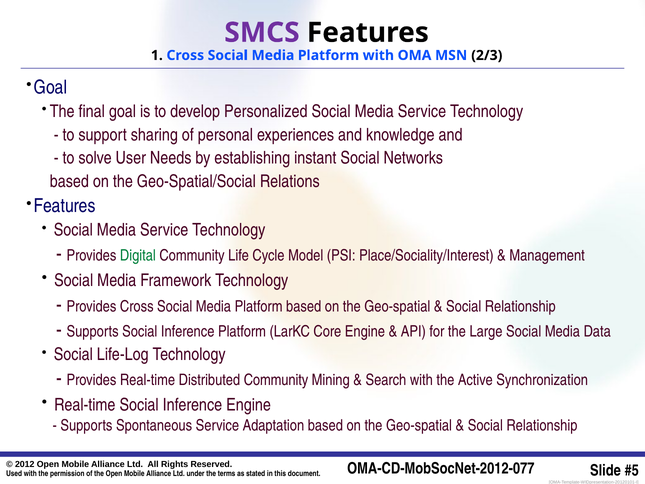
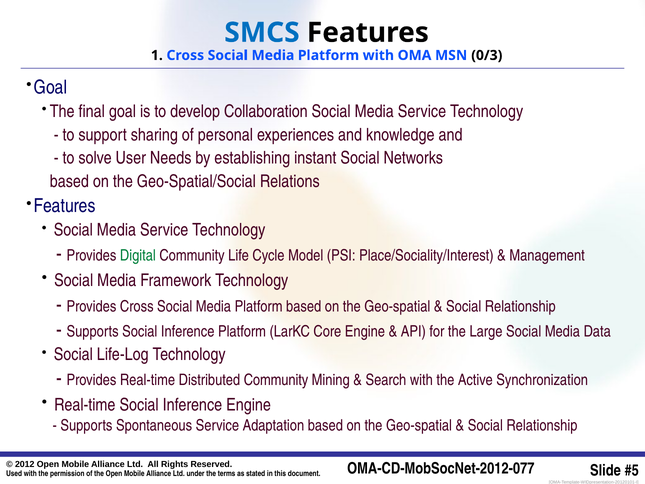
SMCS colour: purple -> blue (262, 33)
2/3: 2/3 -> 0/3 (487, 55)
Personalized: Personalized -> Collaboration (266, 111)
